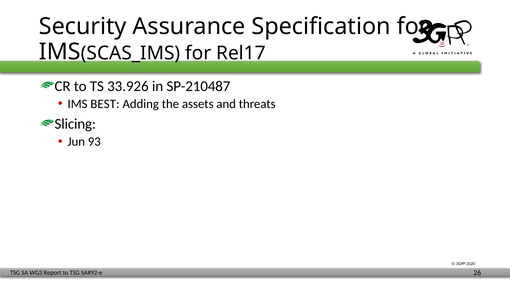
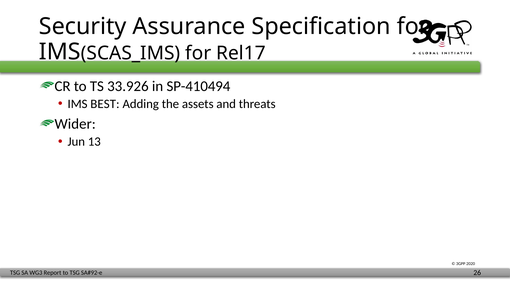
SP-210487: SP-210487 -> SP-410494 (198, 86)
Slicing: Slicing -> Wider (75, 124)
93: 93 -> 13 (94, 142)
